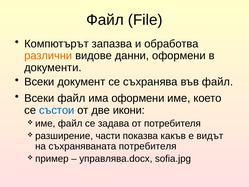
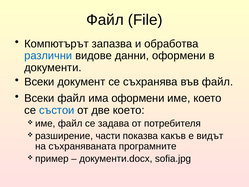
различни colour: orange -> blue (48, 56)
две икони: икони -> което (129, 110)
съхраняваната потребителя: потребителя -> програмните (148, 146)
управлява.docx: управлява.docx -> документи.docx (116, 159)
